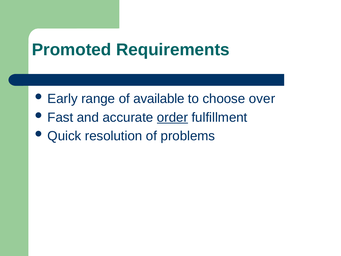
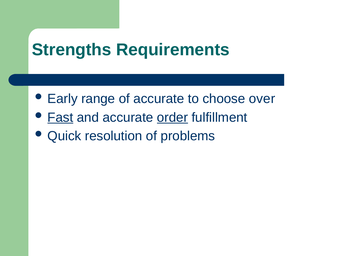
Promoted: Promoted -> Strengths (72, 50)
of available: available -> accurate (159, 99)
Fast underline: none -> present (60, 117)
